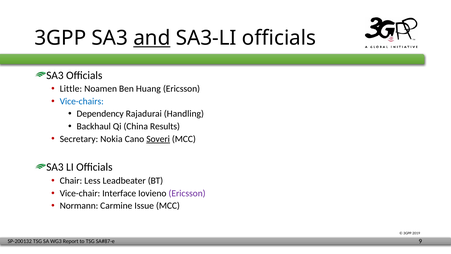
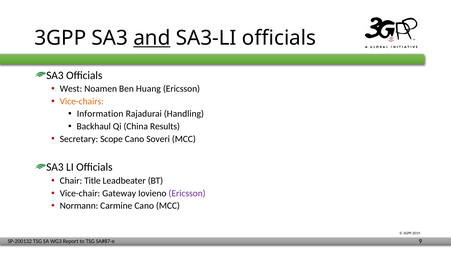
Little: Little -> West (71, 89)
Vice-chairs colour: blue -> orange (82, 101)
Dependency: Dependency -> Information (100, 114)
Nokia: Nokia -> Scope (112, 139)
Soveri underline: present -> none (158, 139)
Less: Less -> Title (92, 181)
Interface: Interface -> Gateway (119, 193)
Carmine Issue: Issue -> Cano (144, 206)
